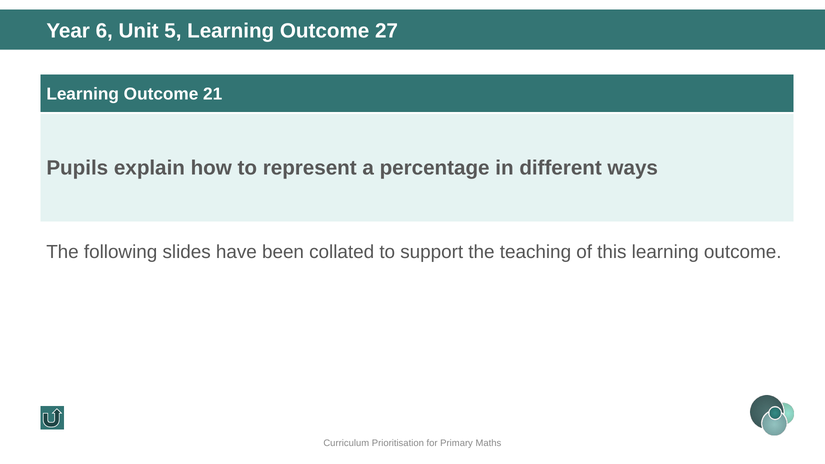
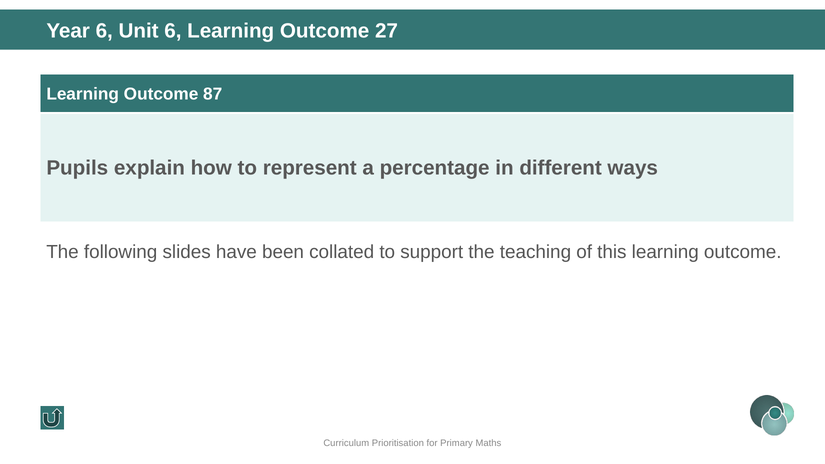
Unit 5: 5 -> 6 (173, 31)
21: 21 -> 87 (213, 94)
